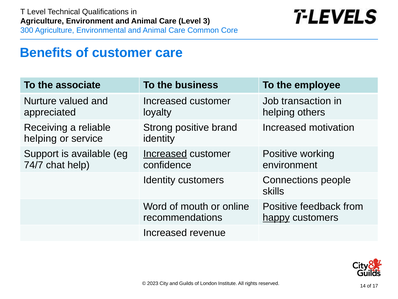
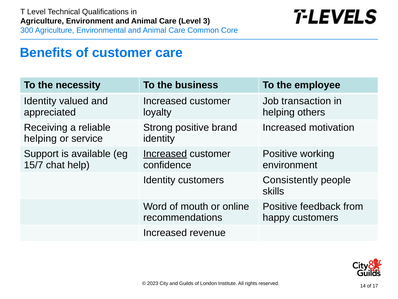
associate: associate -> necessity (78, 85)
Nurture: Nurture -> Identity (40, 101)
74/7: 74/7 -> 15/7 (34, 165)
Connections: Connections -> Consistently (290, 180)
happy underline: present -> none (276, 217)
